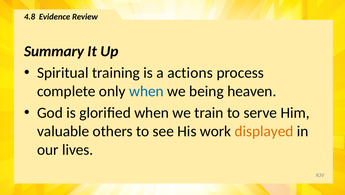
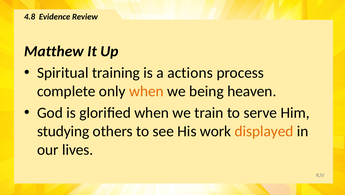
Summary: Summary -> Matthew (54, 51)
when colour: blue -> orange (146, 91)
valuable: valuable -> studying (63, 131)
